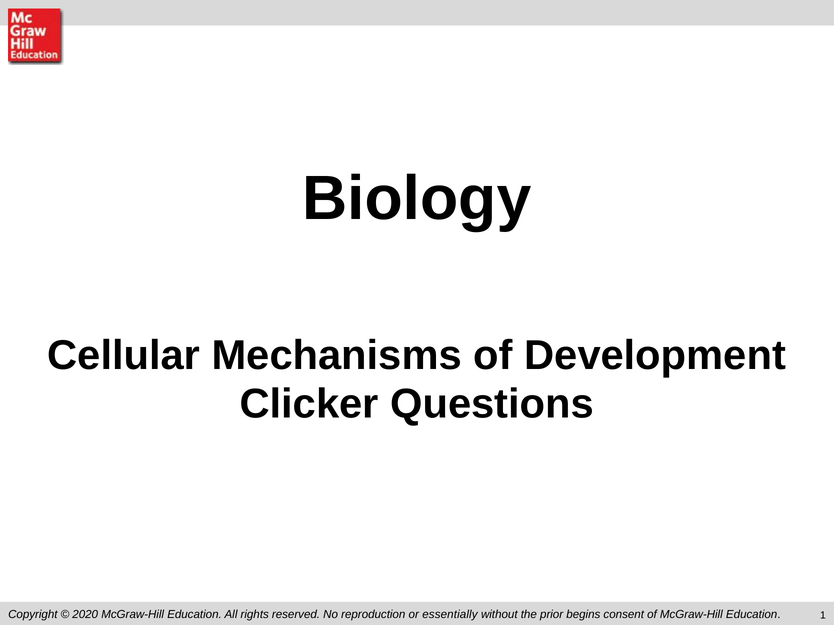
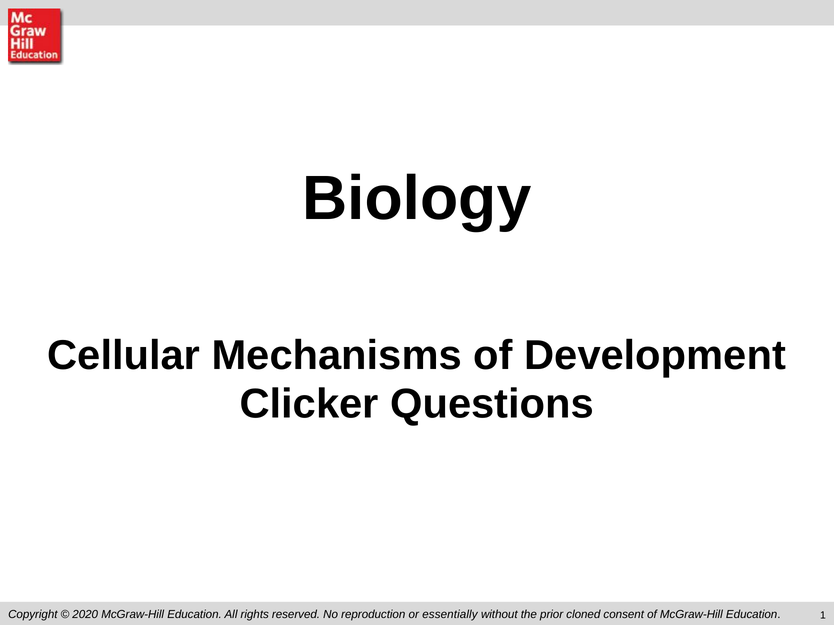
begins: begins -> cloned (583, 615)
